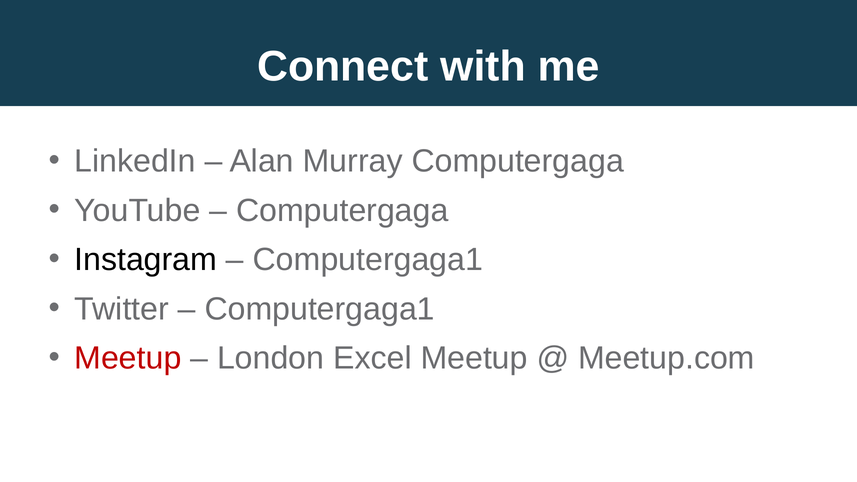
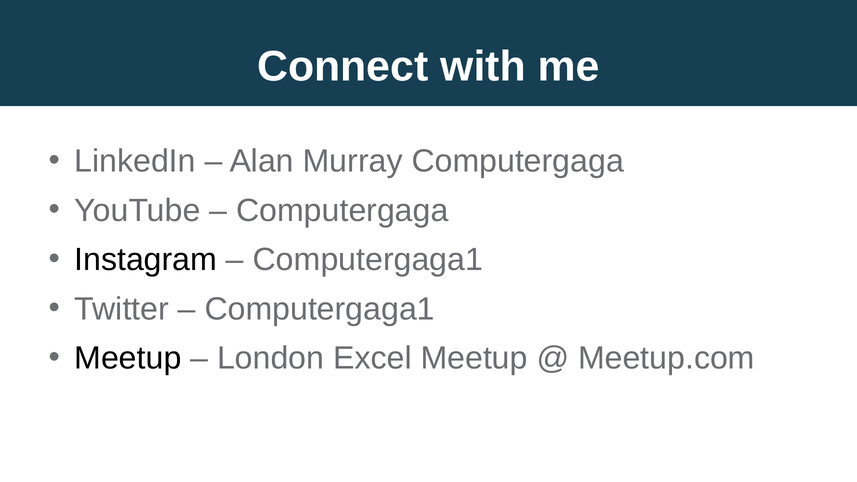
Meetup colour: red -> black (128, 358)
